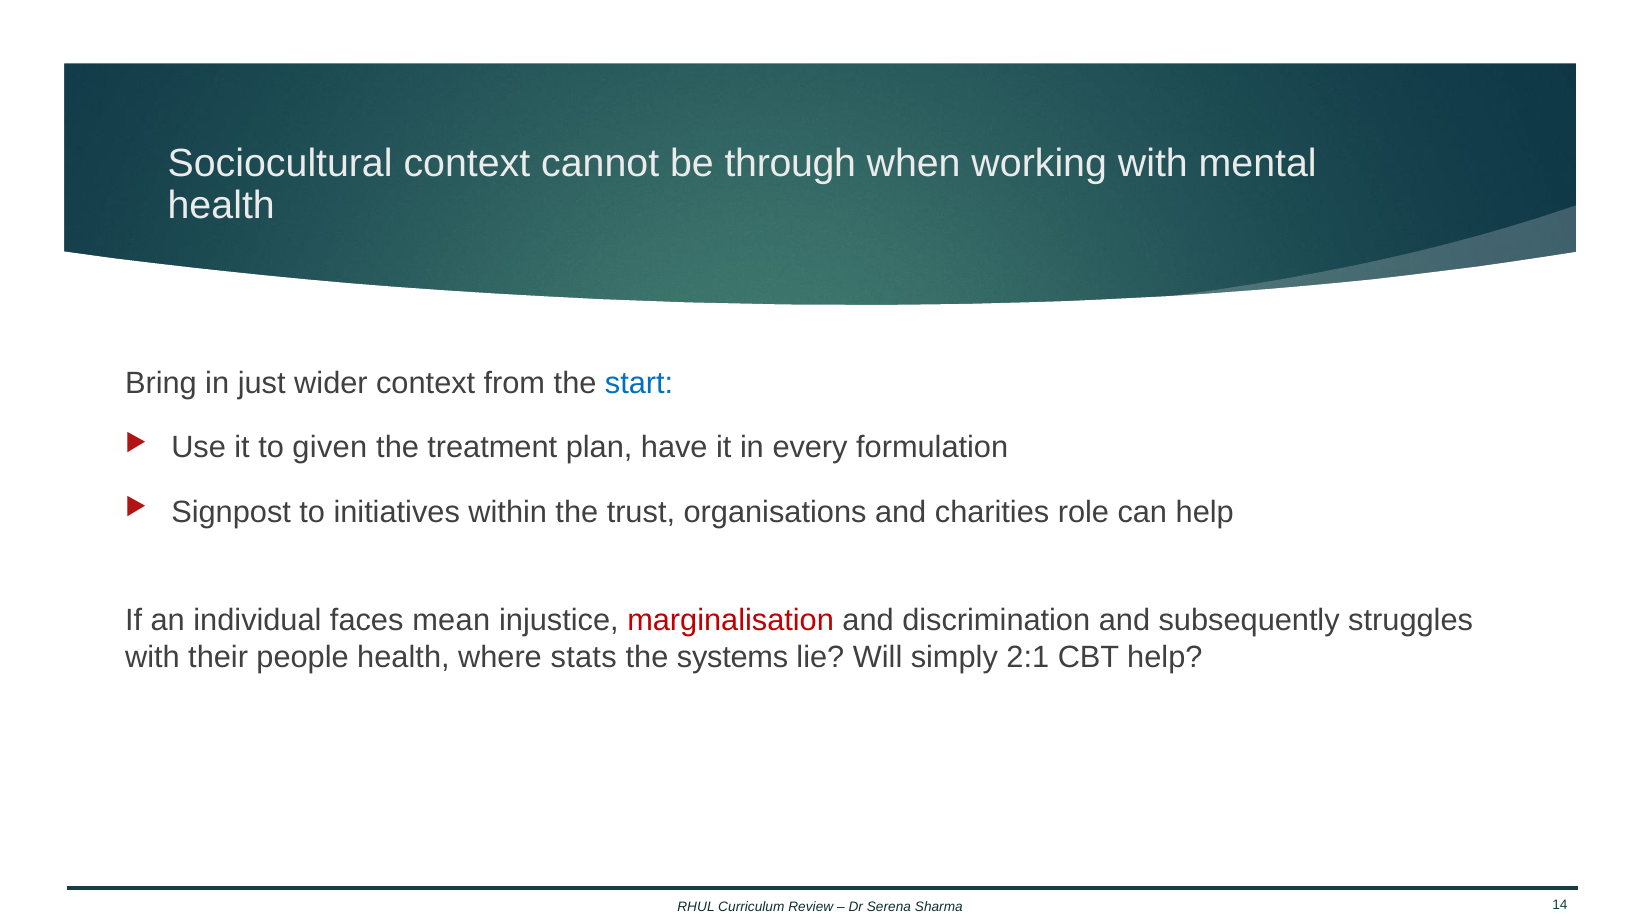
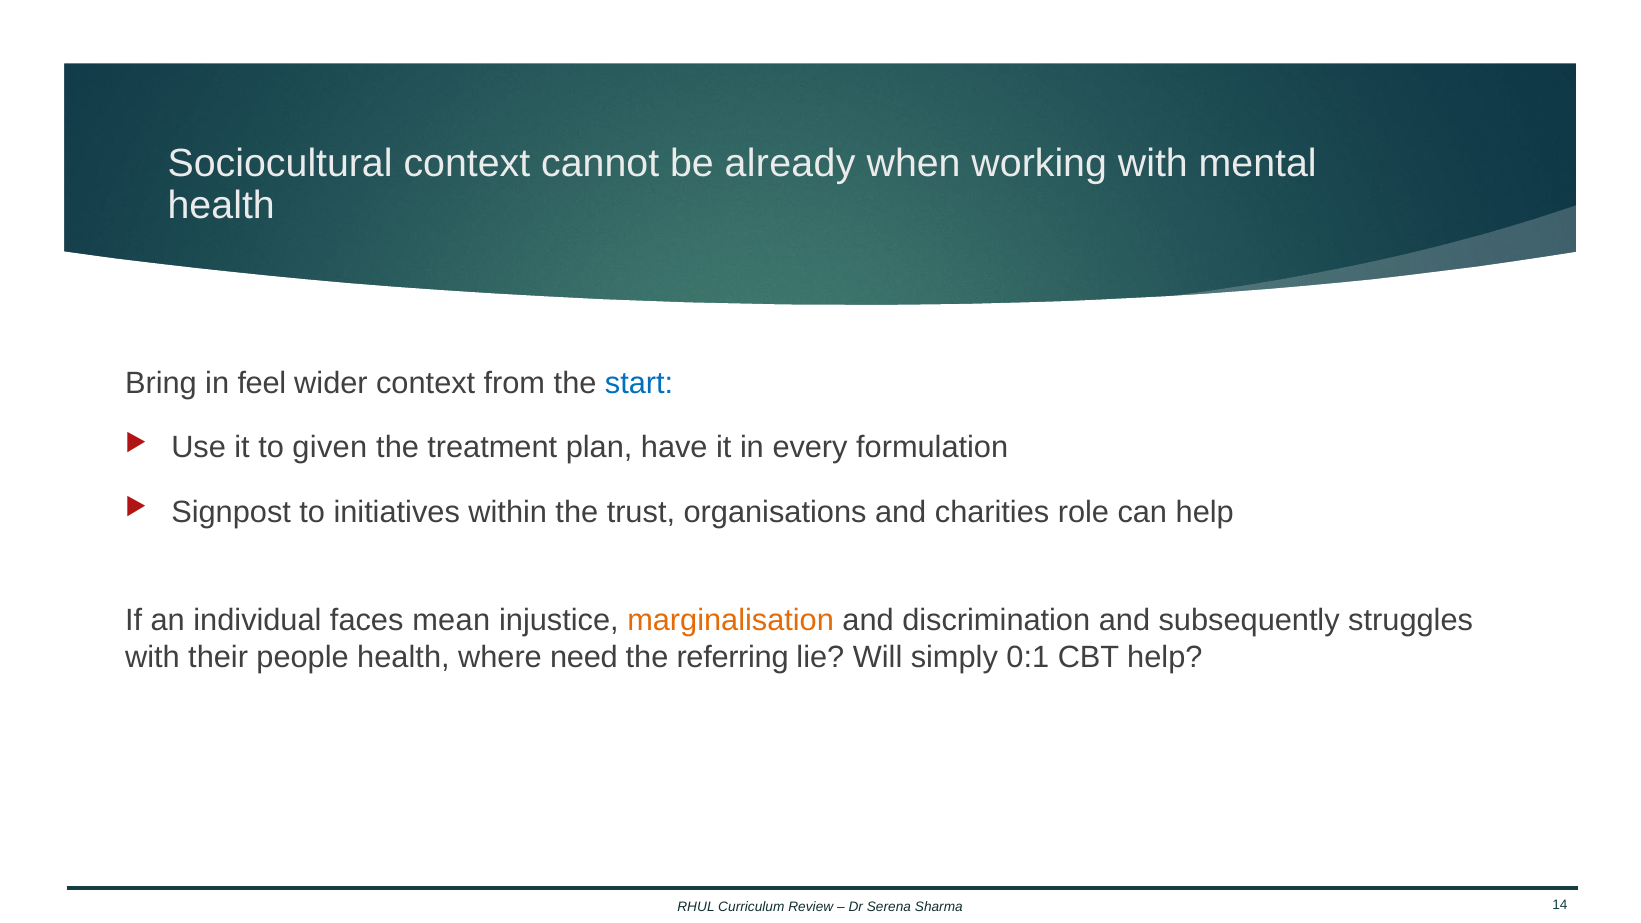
through: through -> already (790, 164)
just: just -> feel (262, 383)
marginalisation colour: red -> orange (731, 620)
stats: stats -> need (584, 657)
systems: systems -> referring (733, 657)
2:1: 2:1 -> 0:1 (1028, 657)
